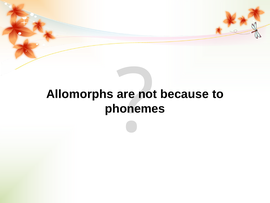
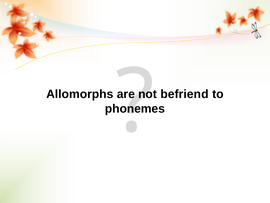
because: because -> befriend (184, 94)
